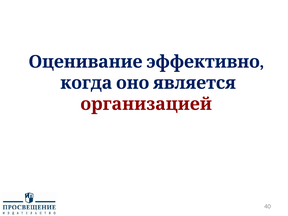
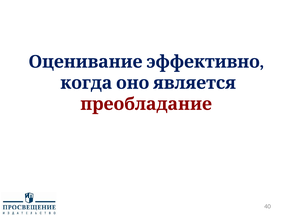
организацией: организацией -> преобладание (146, 104)
